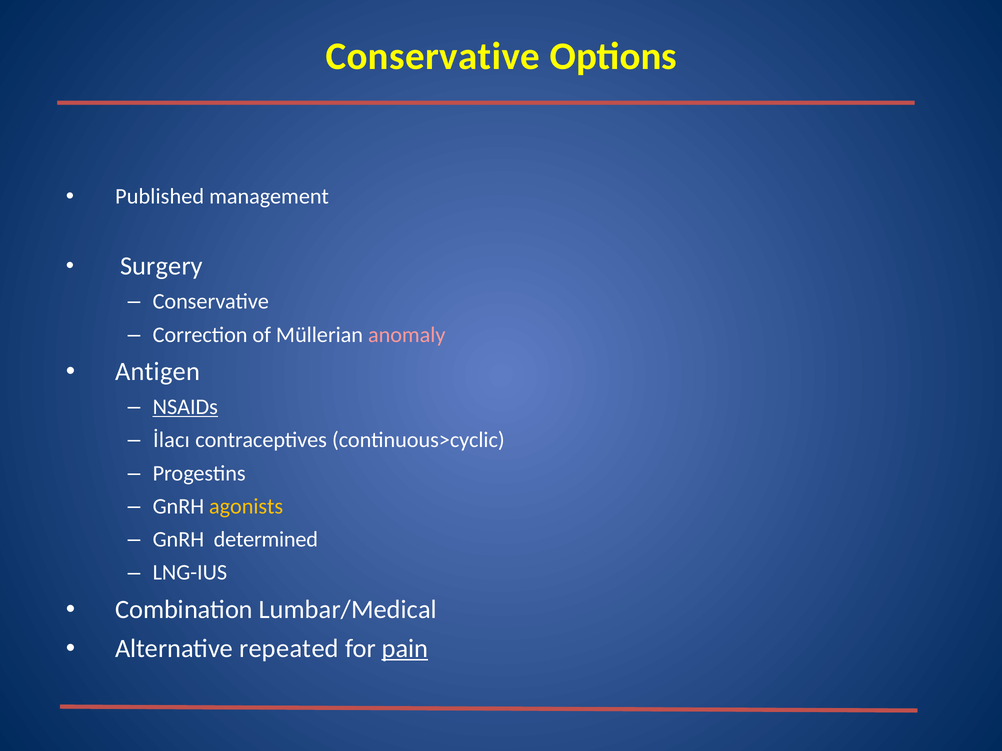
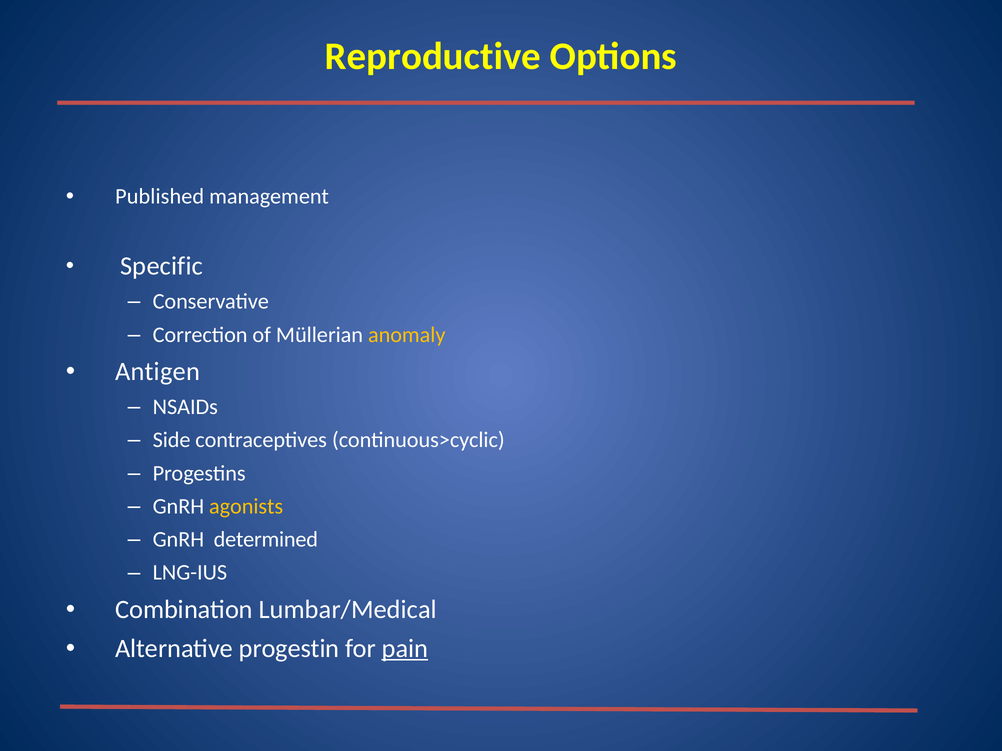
Conservative: Conservative -> Reproductive (433, 56)
Surgery: Surgery -> Specific (162, 266)
anomaly colour: pink -> yellow (407, 335)
NSAIDs underline: present -> none (185, 407)
İlacı: İlacı -> Side (172, 440)
repeated: repeated -> progestin (289, 649)
